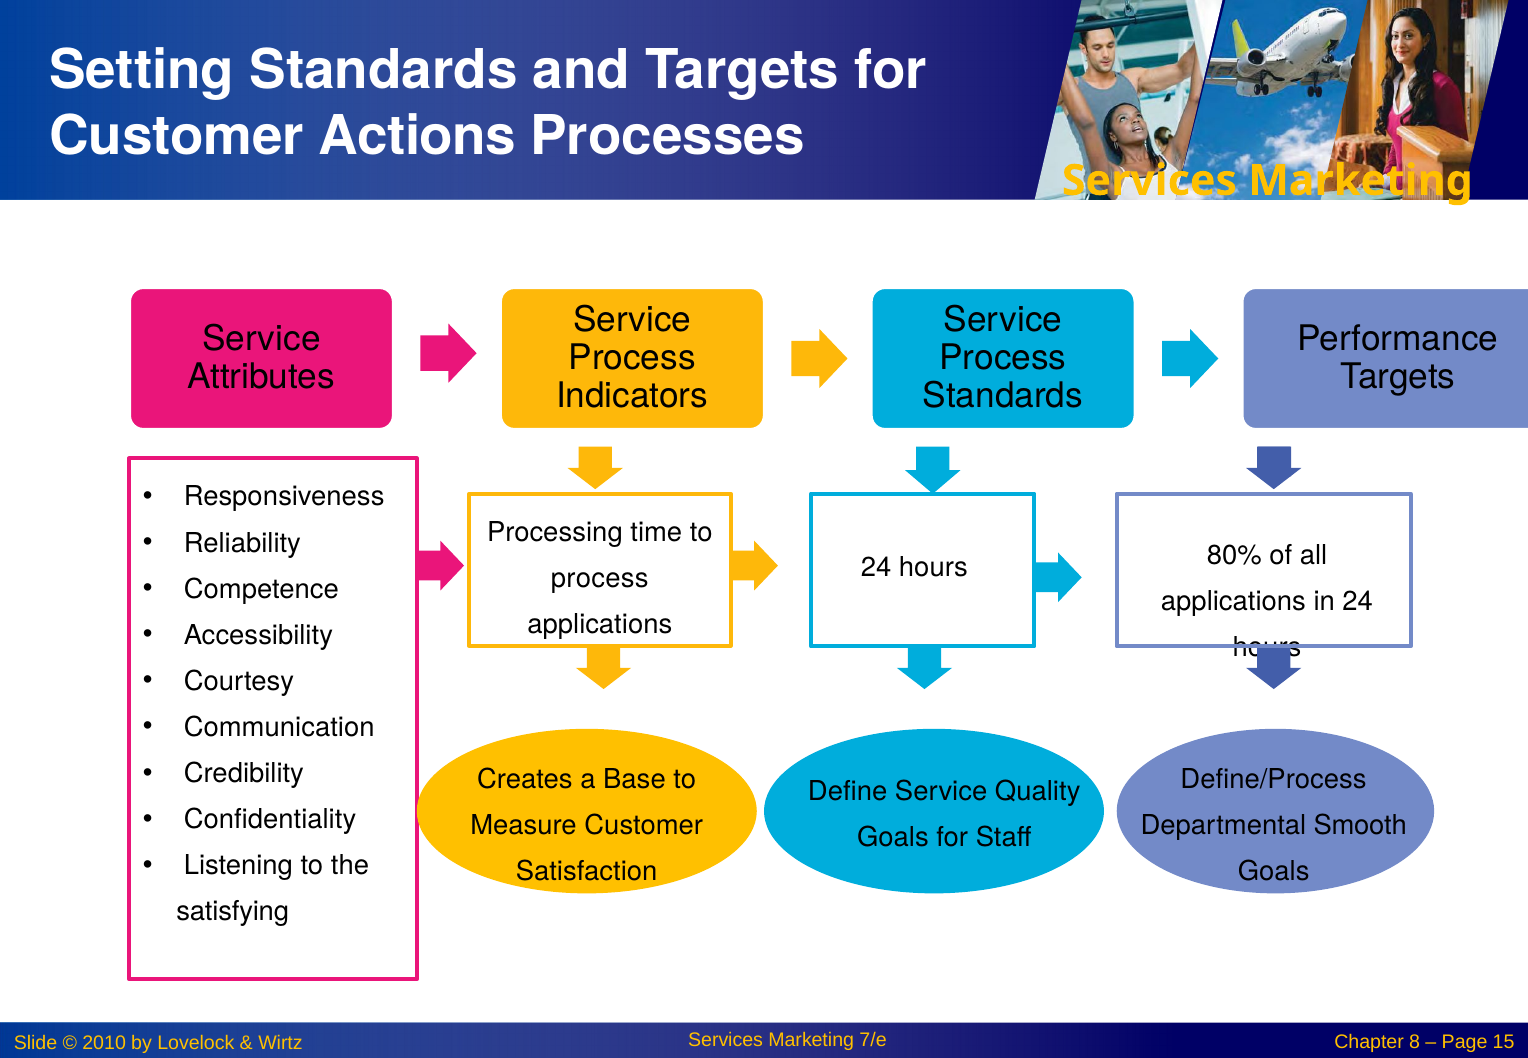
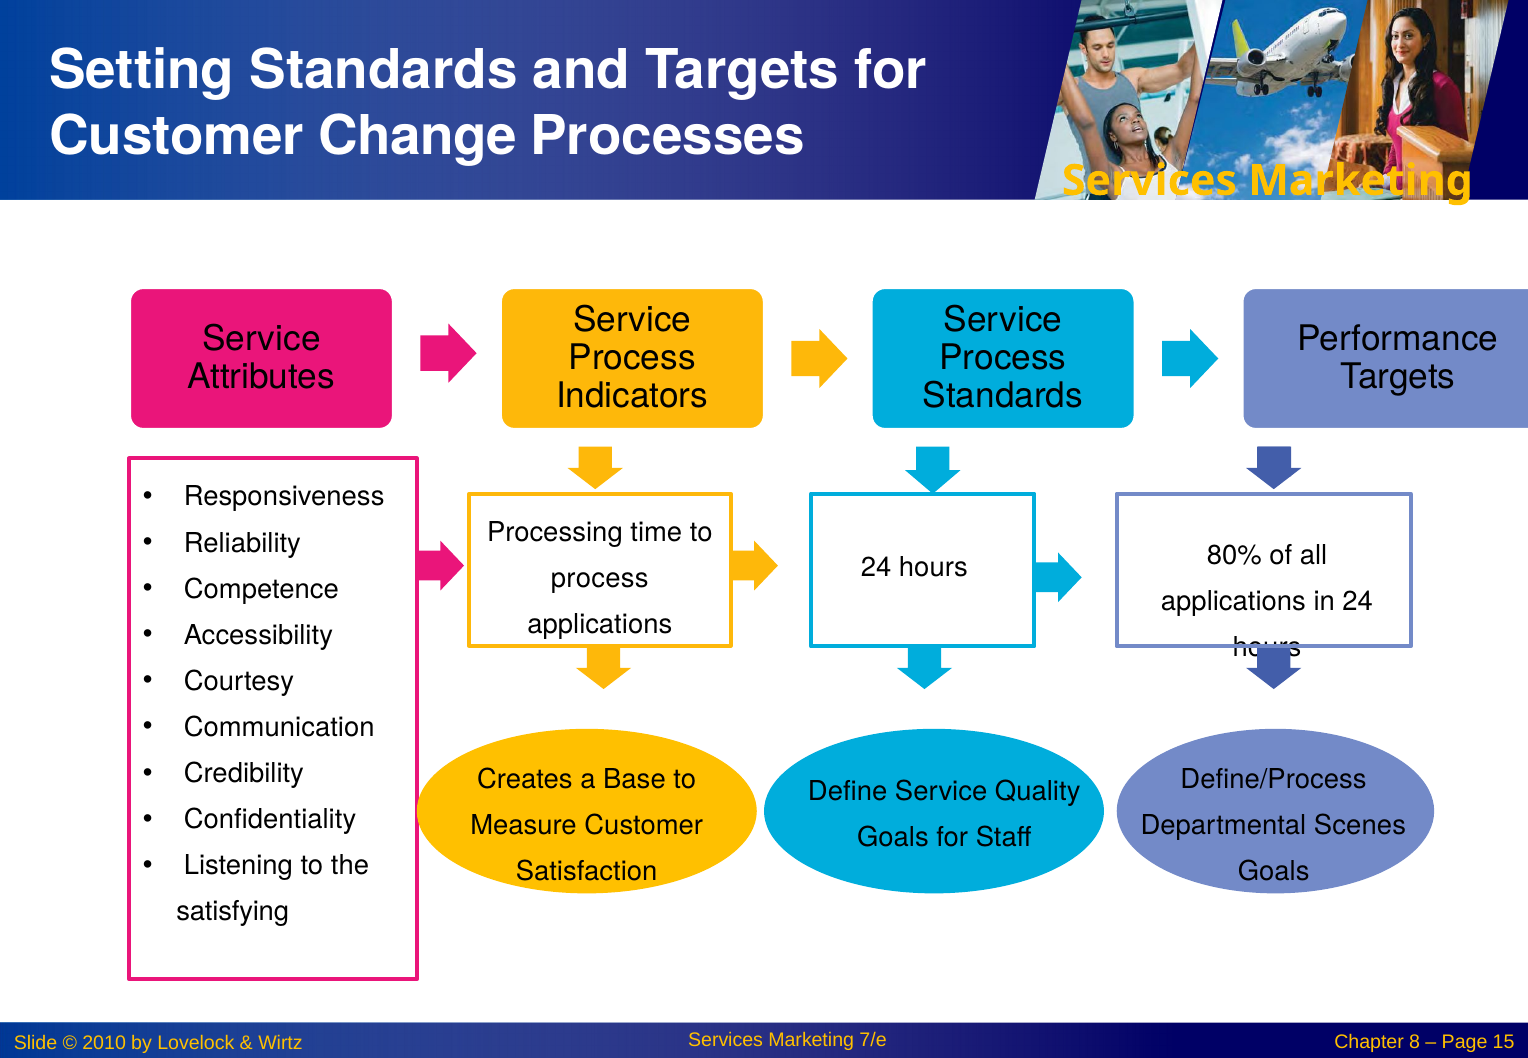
Actions: Actions -> Change (417, 137)
Smooth: Smooth -> Scenes (1360, 825)
